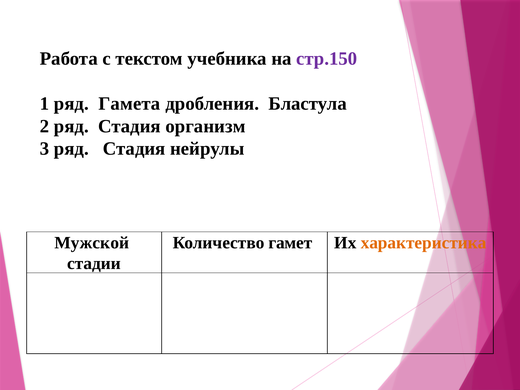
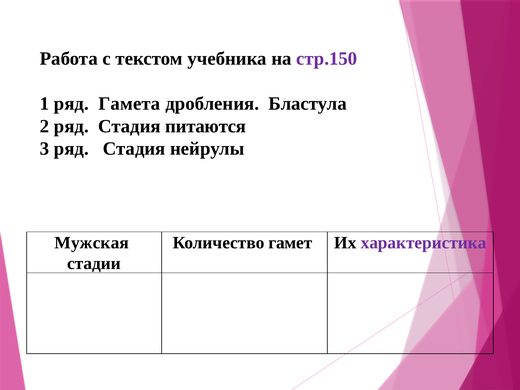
организм: организм -> питаются (206, 126)
Мужской: Мужской -> Мужская (92, 243)
характеристика colour: orange -> purple (424, 243)
